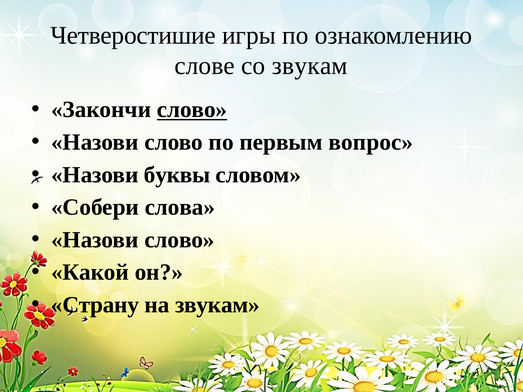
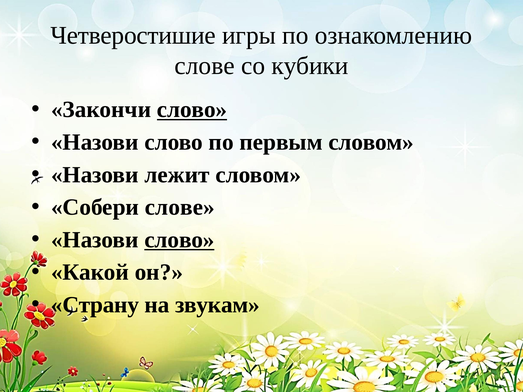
со звукам: звукам -> кубики (310, 66)
первым вопрос: вопрос -> словом (371, 142)
буквы: буквы -> лежит (177, 175)
Собери слова: слова -> слове (180, 207)
слово underline: none -> present (180, 240)
